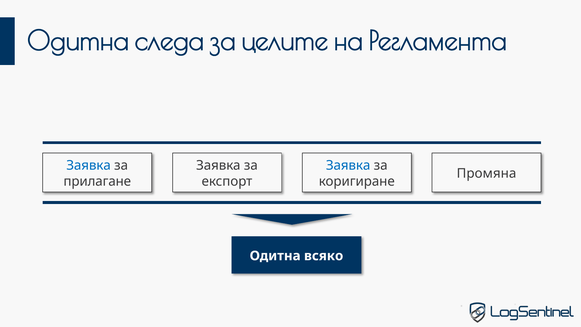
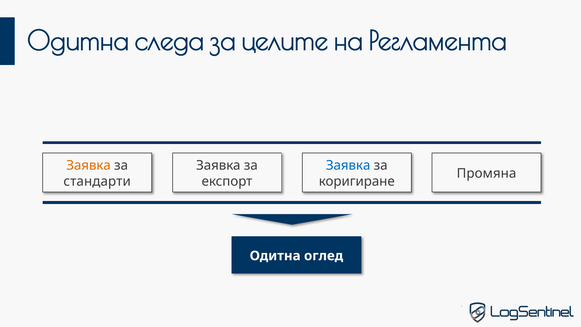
Заявка colour: blue -> orange (89, 165)
прилагане: прилагане -> стандарти (97, 181)
всяко: всяко -> оглед (324, 256)
